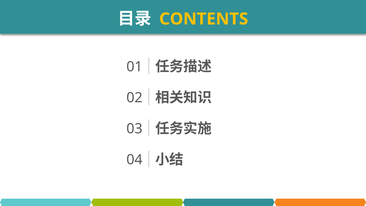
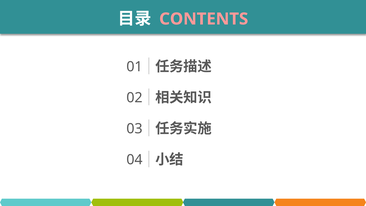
CONTENTS colour: yellow -> pink (204, 19)
